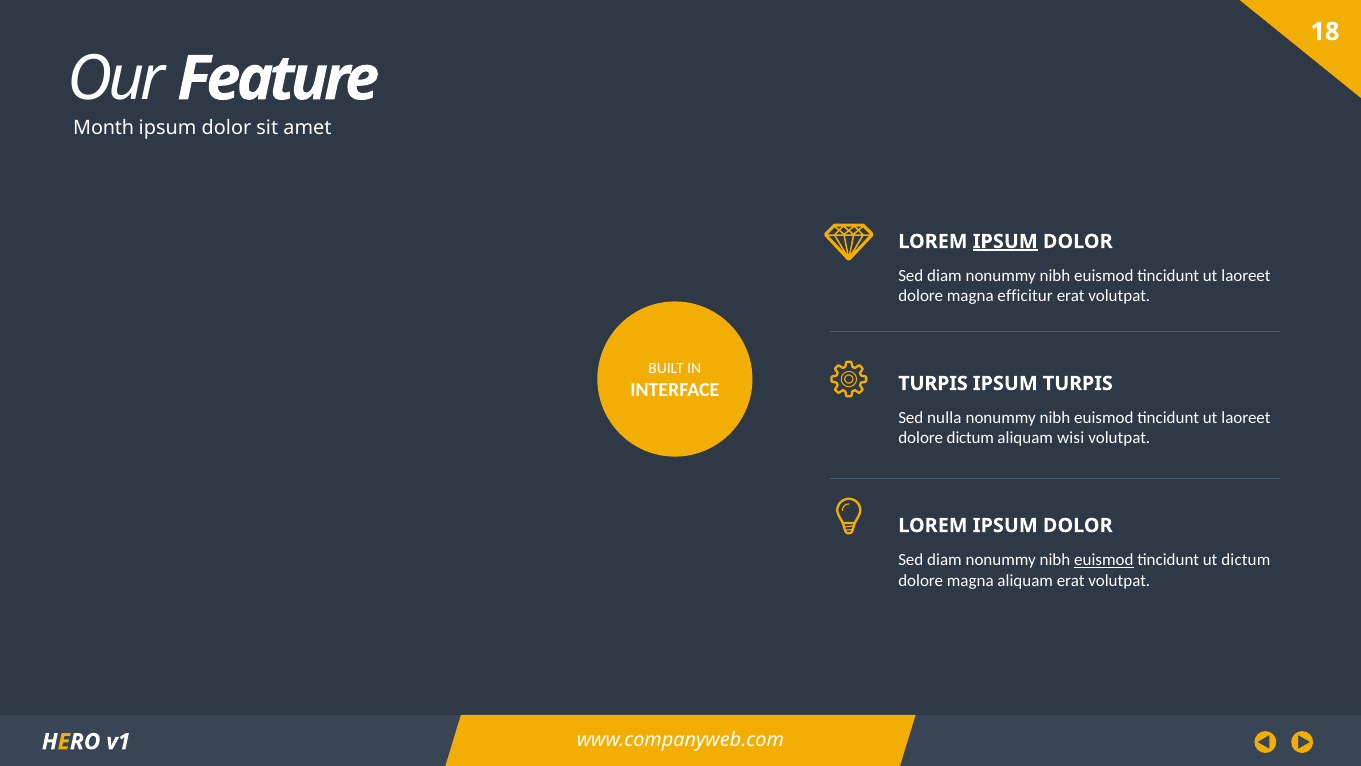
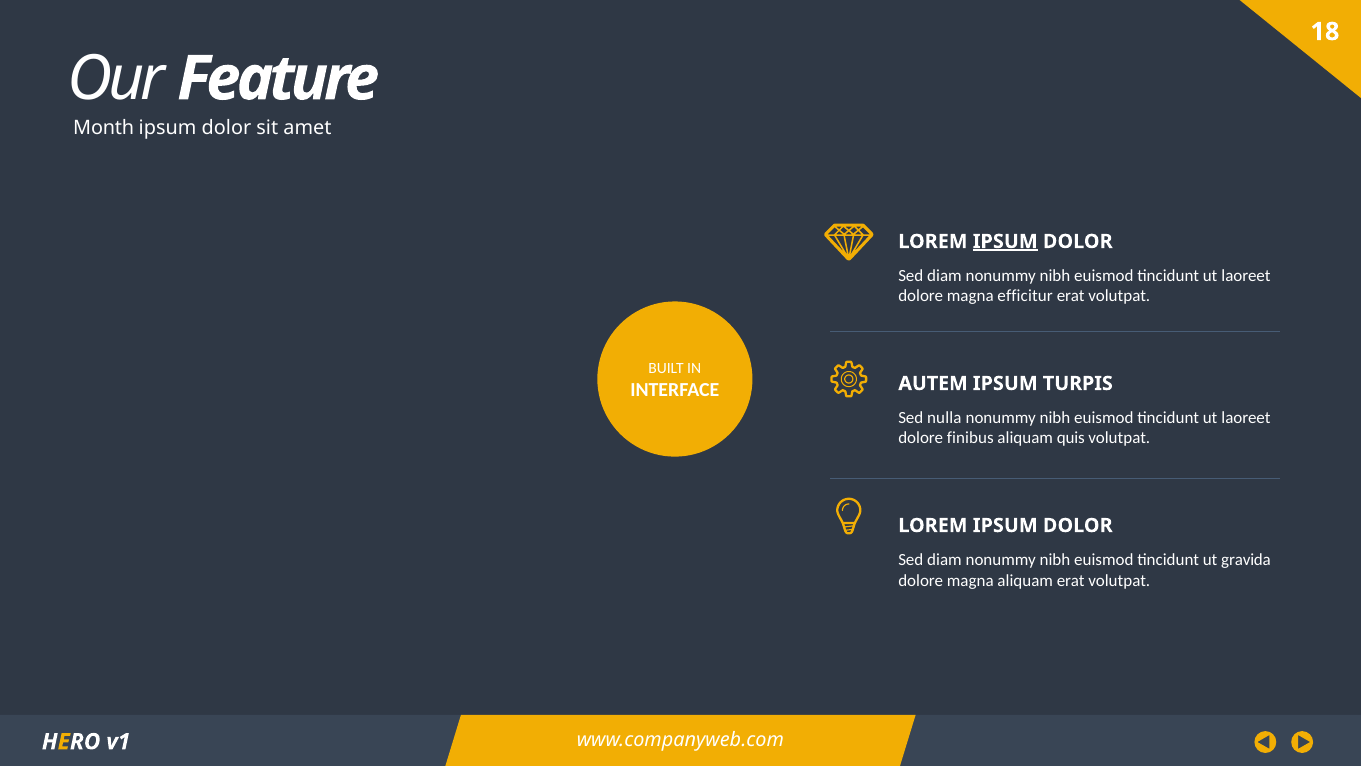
TURPIS: TURPIS -> AUTEM (933, 383)
dolore dictum: dictum -> finibus (970, 438)
wisi: wisi -> quis (1071, 438)
euismod underline: present -> none (1104, 560)
ut dictum: dictum -> gravida (1246, 560)
